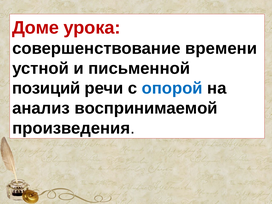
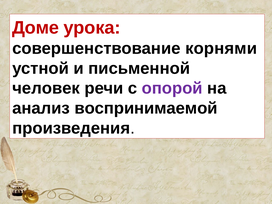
времени: времени -> корнями (221, 48)
позиций: позиций -> человек (46, 88)
опорой colour: blue -> purple (172, 88)
